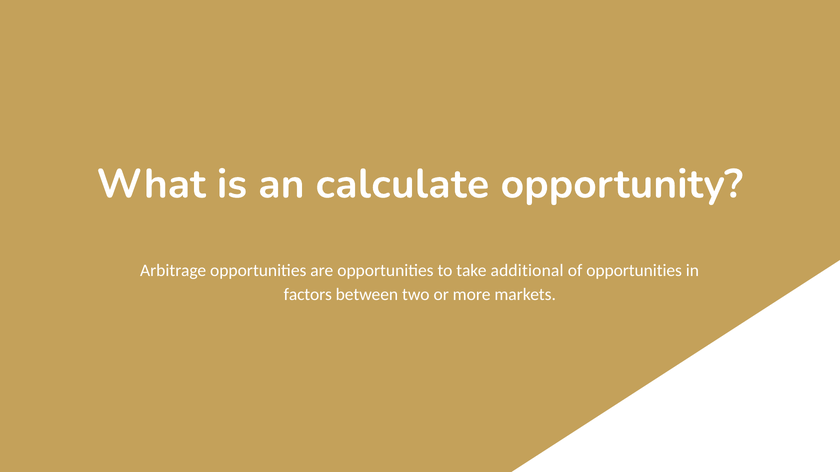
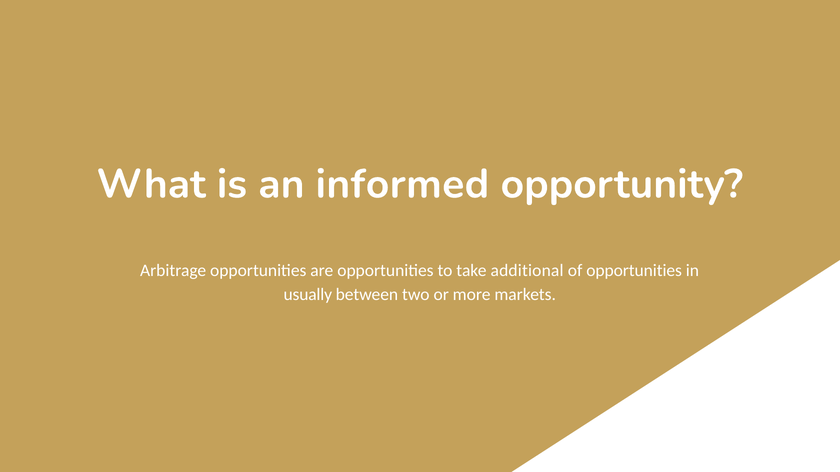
calculate: calculate -> informed (402, 184)
factors: factors -> usually (308, 295)
